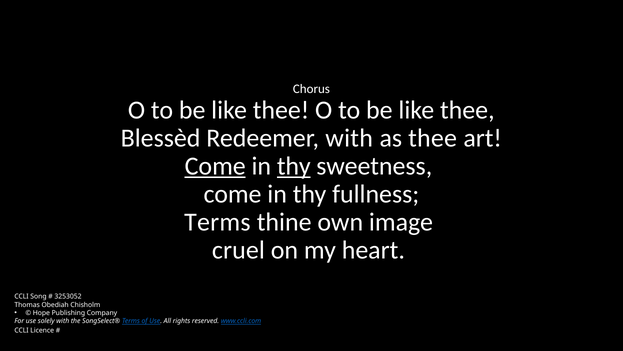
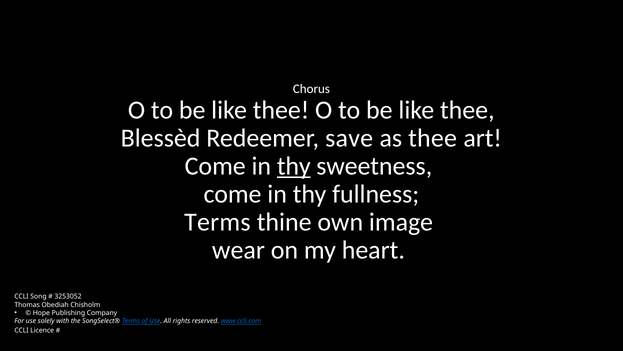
Redeemer with: with -> save (349, 138)
Come underline: present -> none (215, 166)
cruel: cruel -> wear (238, 250)
